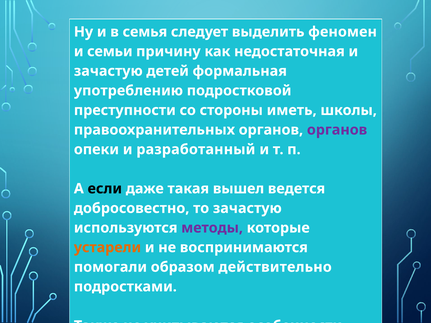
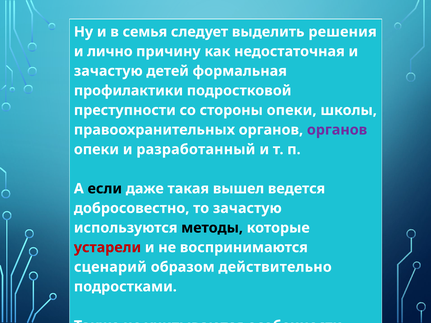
феномен: феномен -> решения (343, 32)
семьи: семьи -> лично (110, 51)
употреблению: употреблению -> профилактики (128, 91)
стороны иметь: иметь -> опеки (292, 110)
методы colour: purple -> black (212, 228)
устарели colour: orange -> red (108, 248)
помогали: помогали -> сценарий (110, 267)
